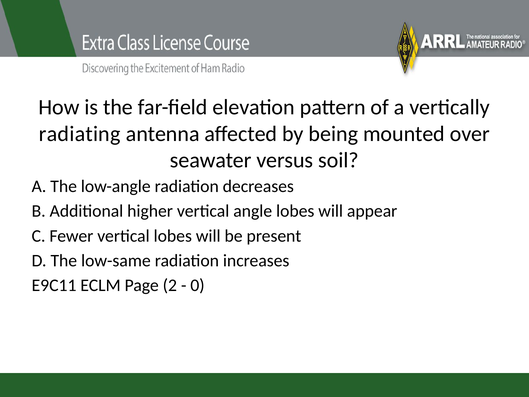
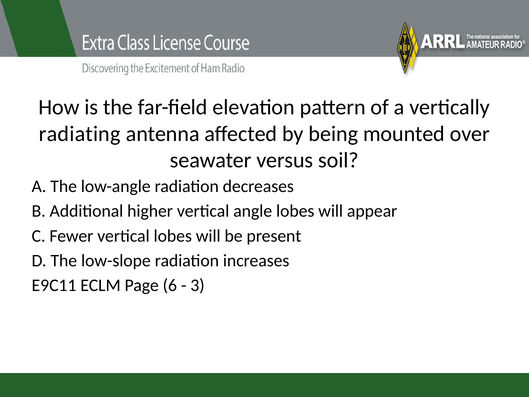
low-same: low-same -> low-slope (116, 260)
2: 2 -> 6 (170, 285)
0: 0 -> 3 (197, 285)
